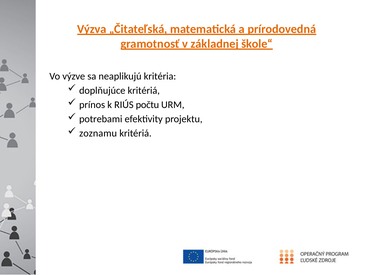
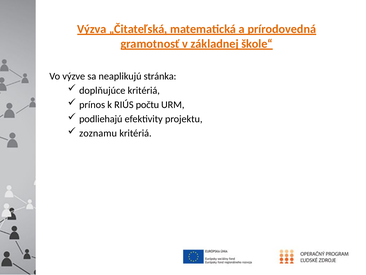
kritéria: kritéria -> stránka (160, 76)
potrebami: potrebami -> podliehajú (101, 119)
